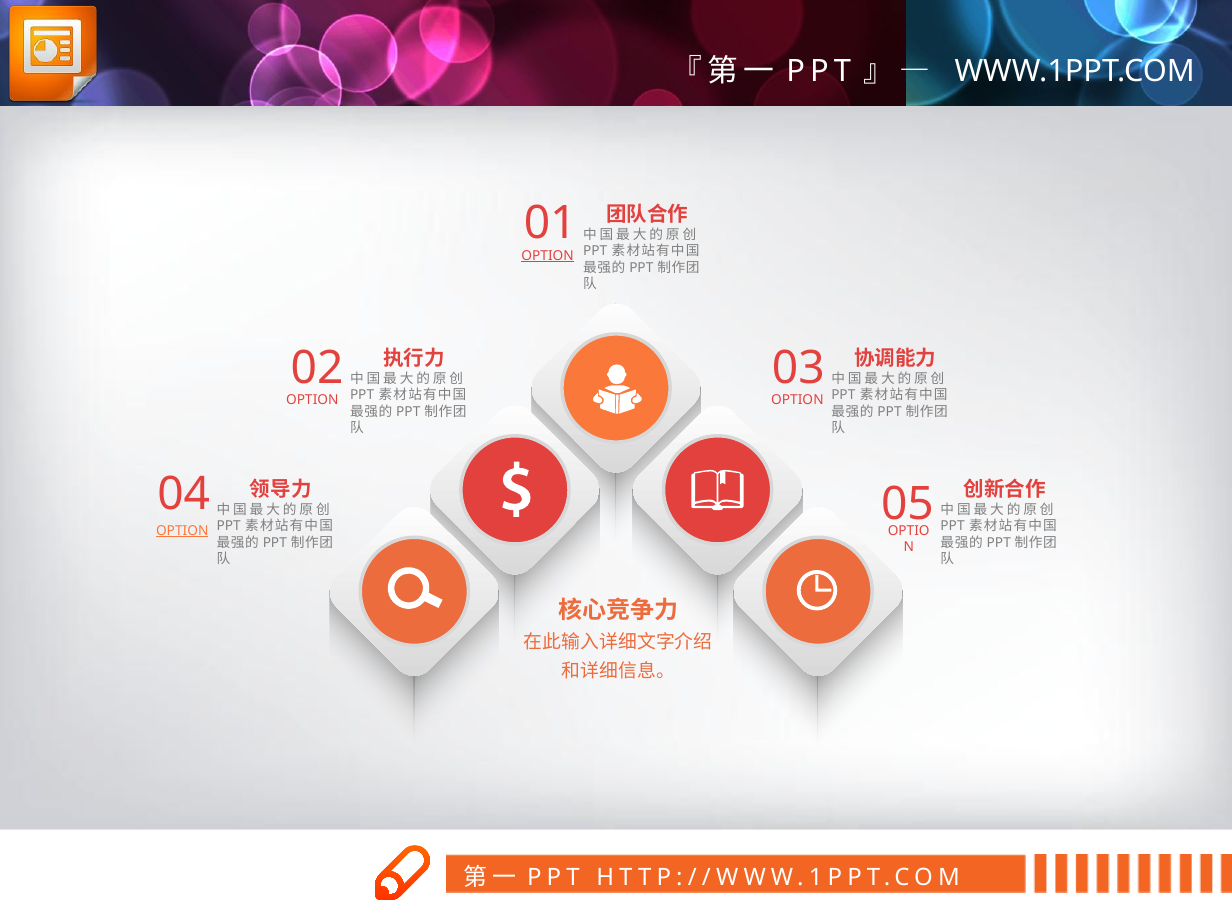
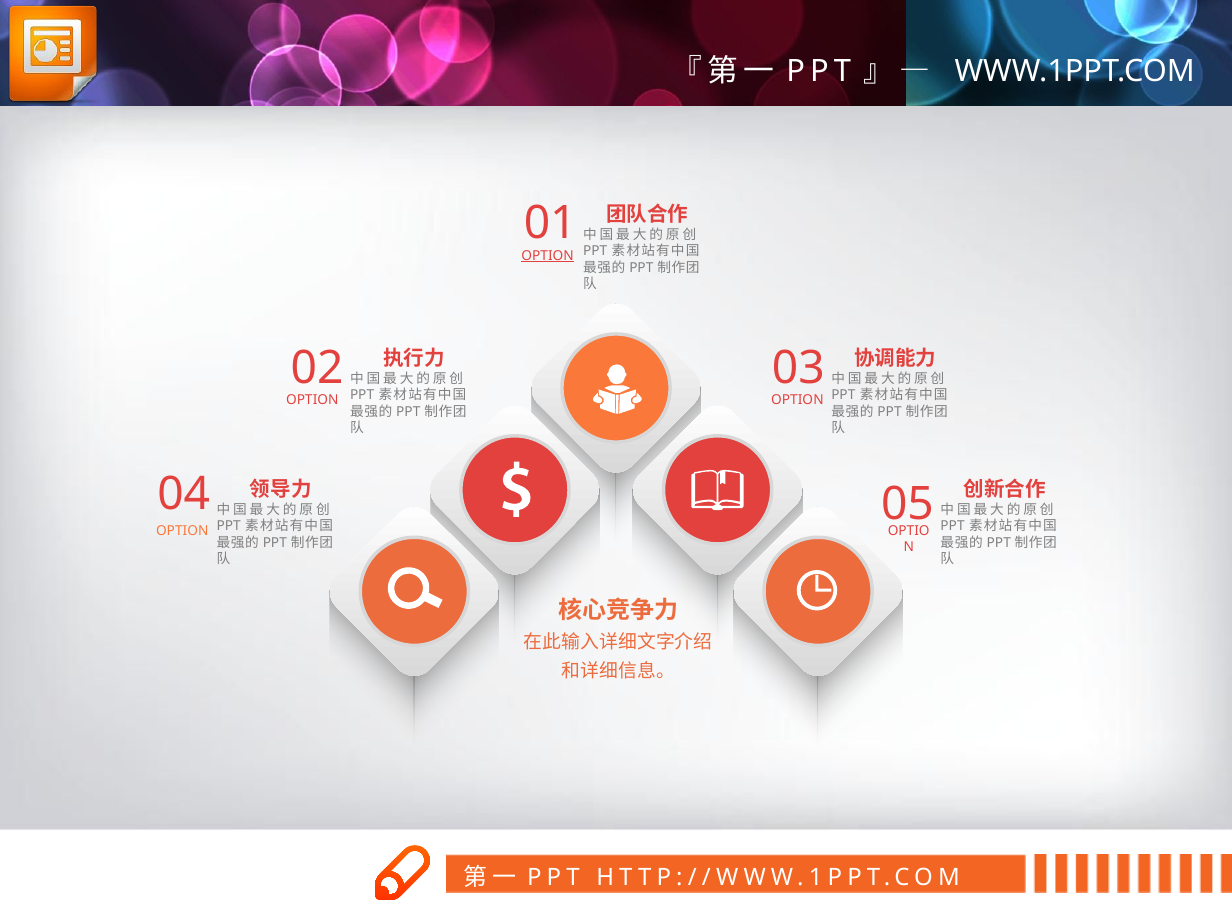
OPTION underline: present -> none (182, 531)
